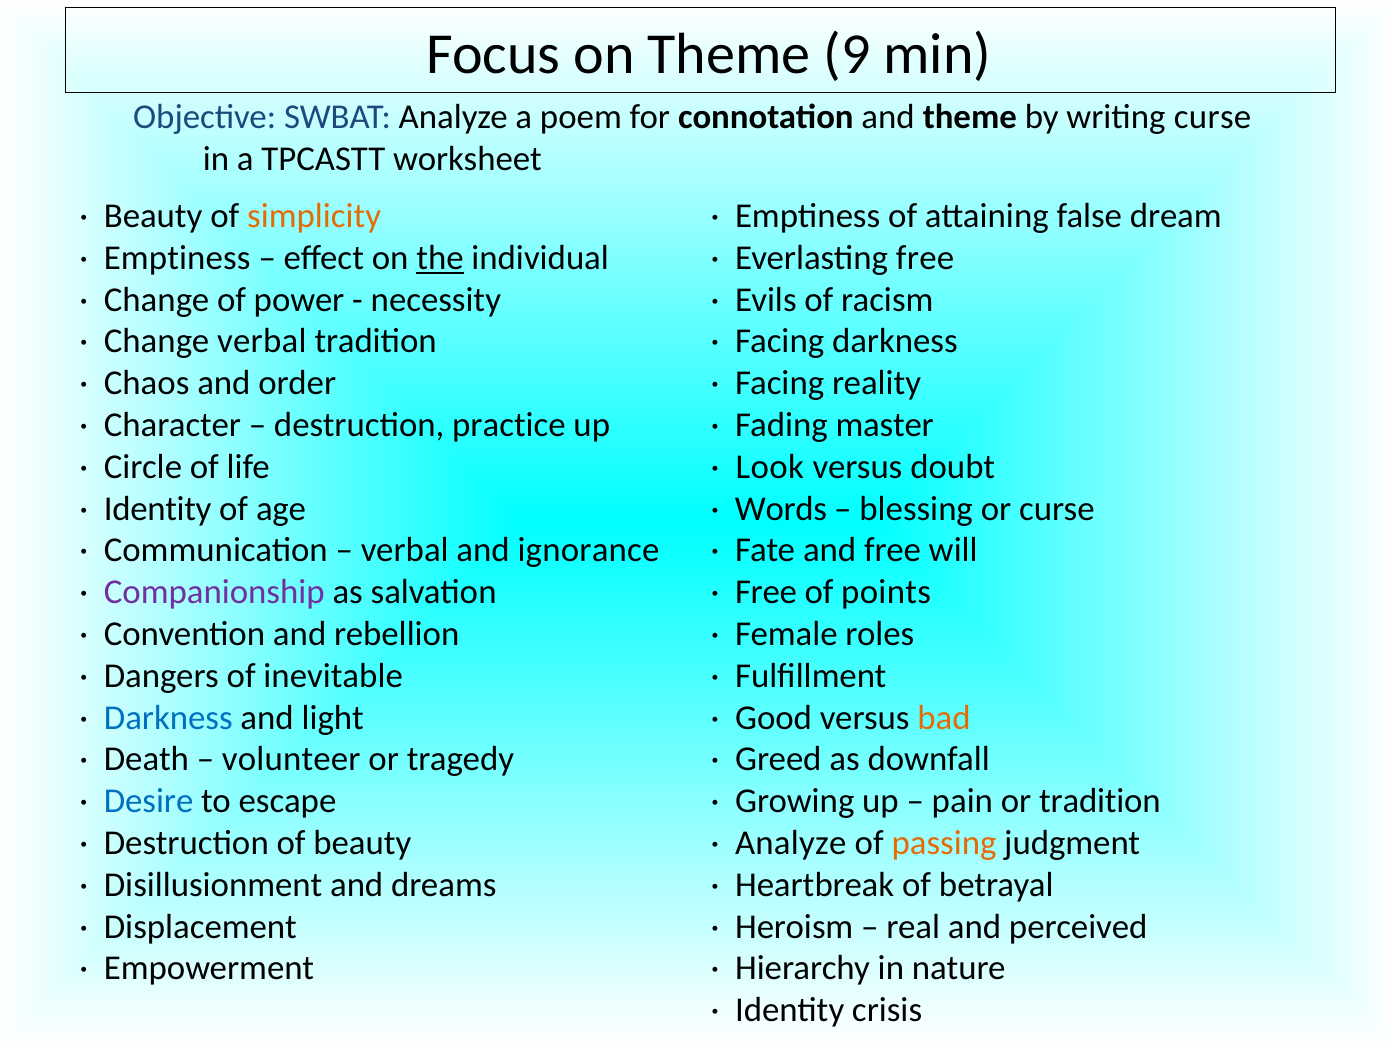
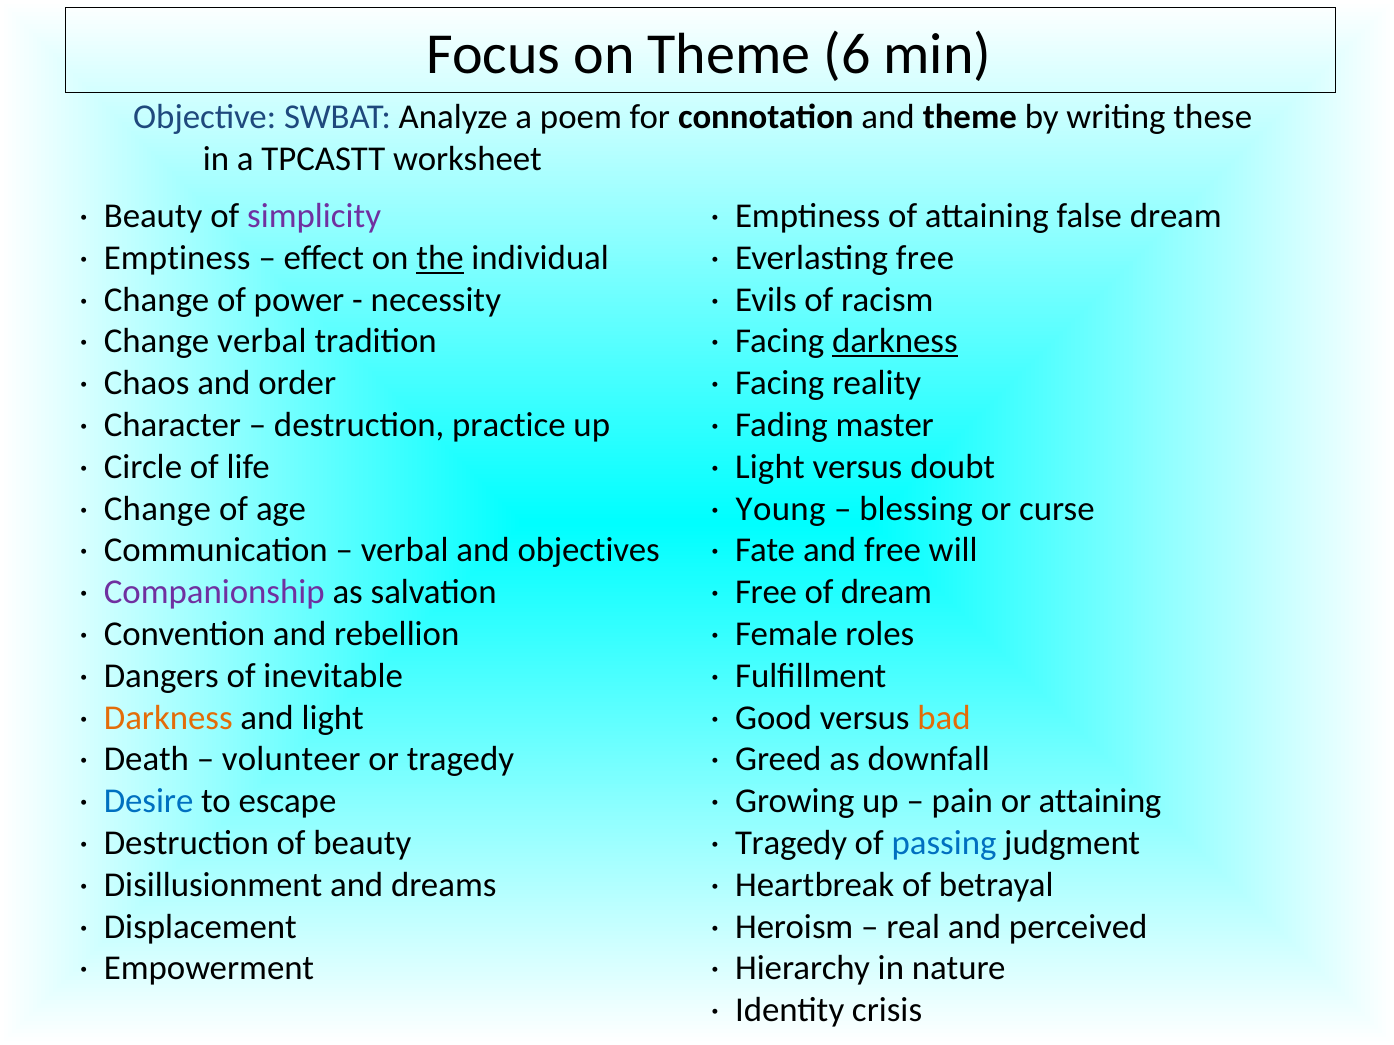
9: 9 -> 6 (847, 54)
writing curse: curse -> these (1213, 117)
simplicity colour: orange -> purple (314, 216)
darkness underline: none -> present (895, 341)
Look: Look -> Light (770, 467)
Identity: Identity -> Change (157, 509)
Words: Words -> Young (781, 509)
ignorance: ignorance -> objectives (589, 551)
of points: points -> dream (886, 592)
Darkness colour: blue -> orange (168, 718)
or tradition: tradition -> attaining (1100, 802)
Analyze: Analyze -> Tragedy (791, 843)
passing colour: orange -> blue (944, 843)
